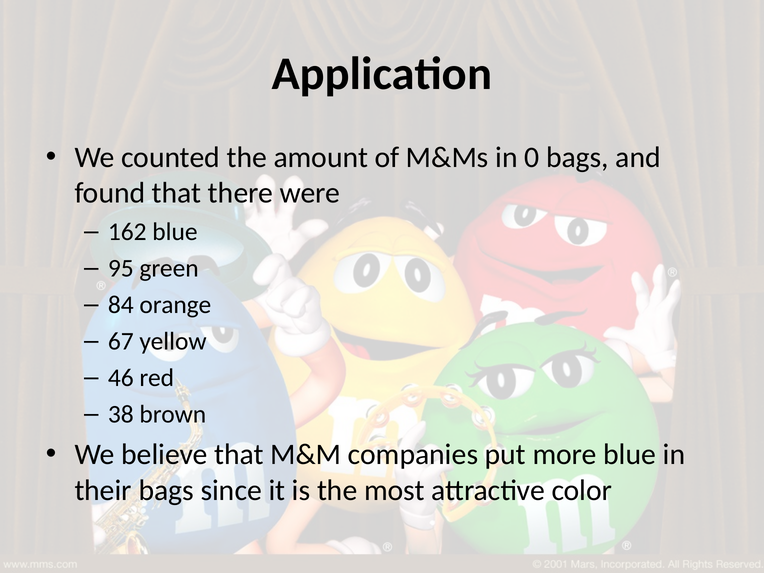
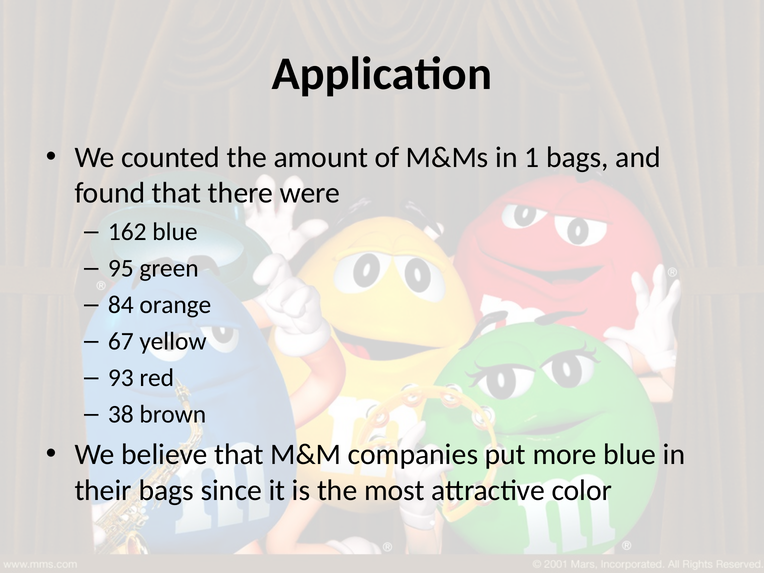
0: 0 -> 1 (532, 157)
46: 46 -> 93 (121, 378)
